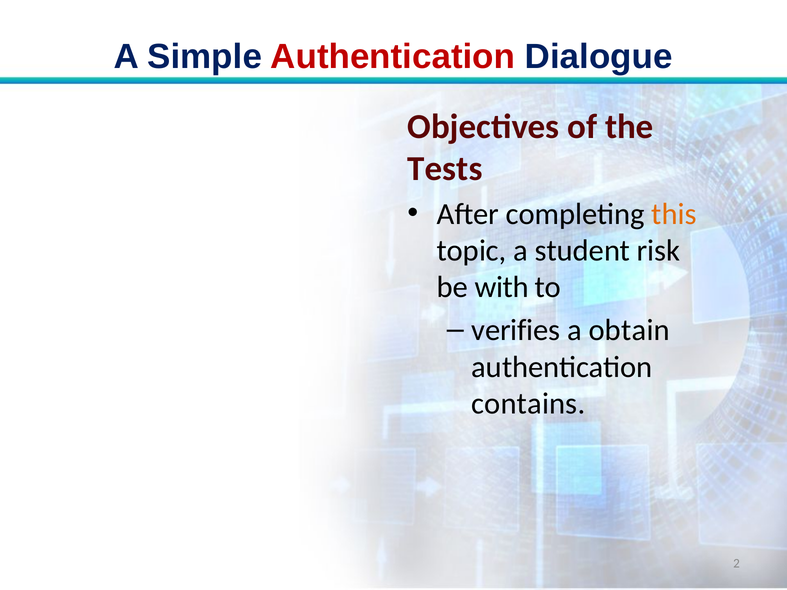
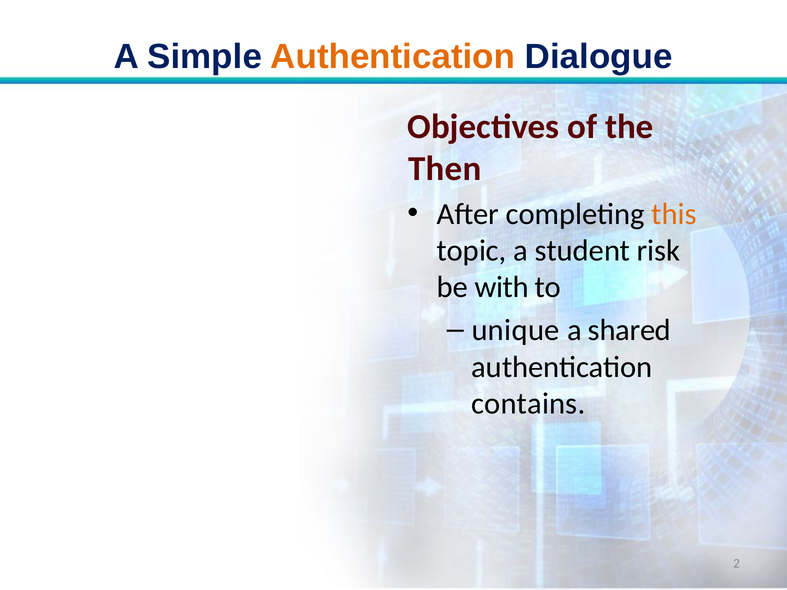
Authentication colour: red -> orange (393, 57)
Tests: Tests -> Then (445, 169)
verifies: verifies -> unique (516, 330)
obtain: obtain -> shared (629, 330)
